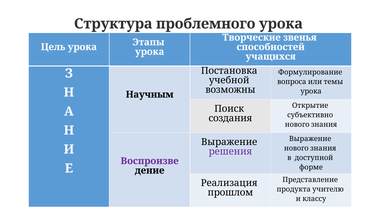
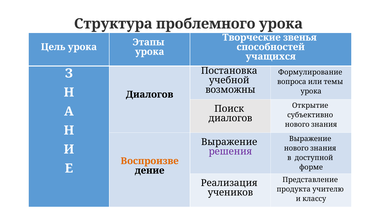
Научным: Научным -> Диалогов (150, 95)
создания: создания -> диалогов (230, 118)
Воспроизве colour: purple -> orange (150, 161)
прошлом: прошлом -> учеников (230, 193)
